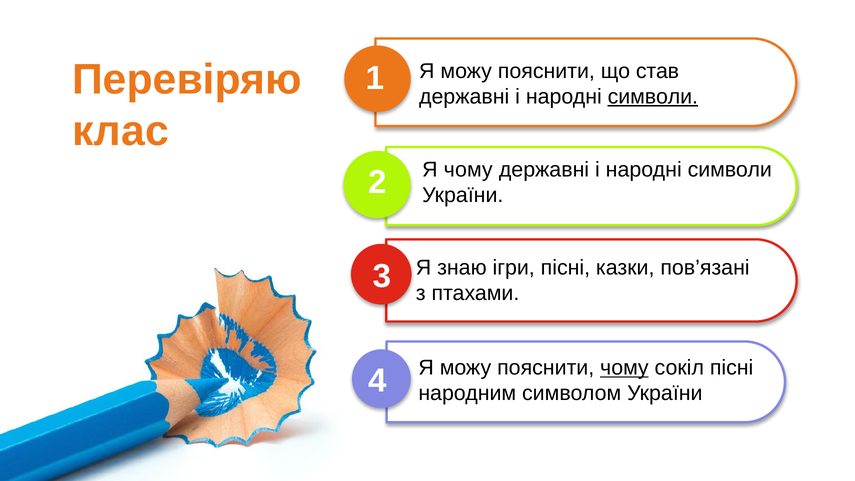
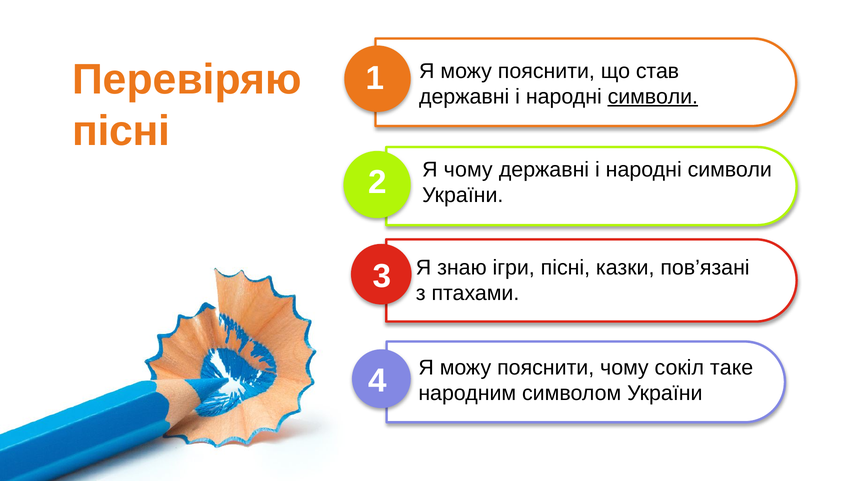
клас: клас -> пісні (121, 131)
чому underline: present -> none (624, 368)
сокіл пісні: пісні -> таке (732, 368)
